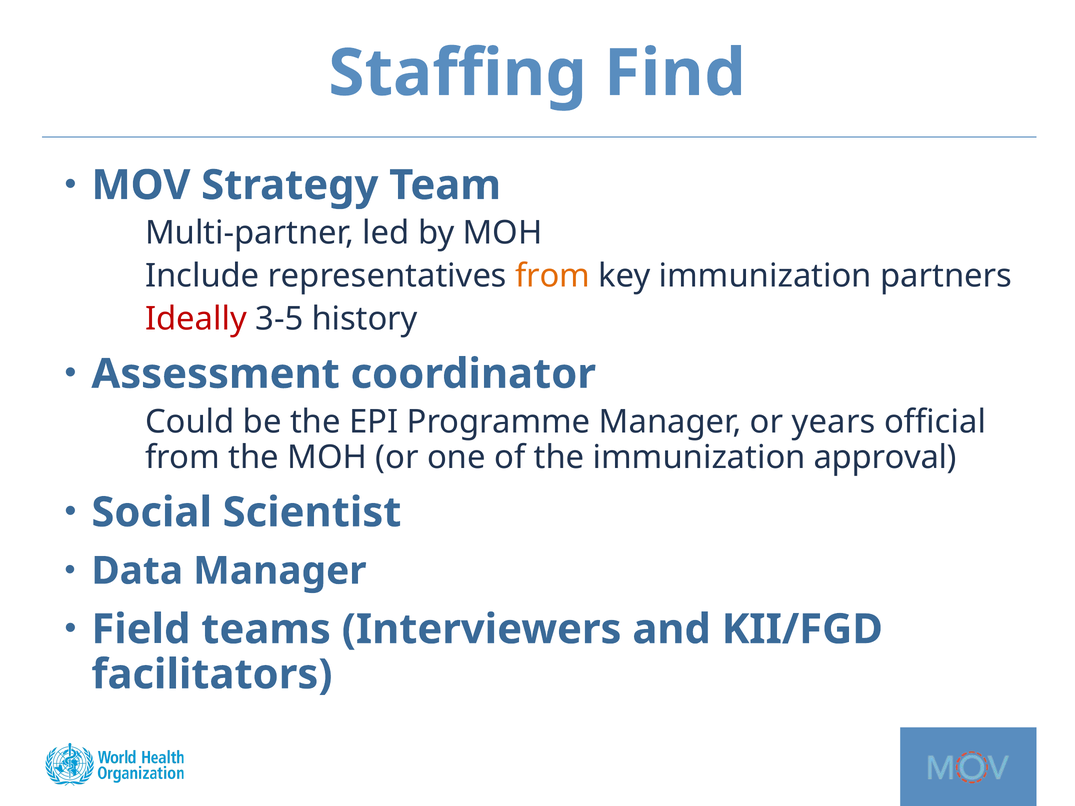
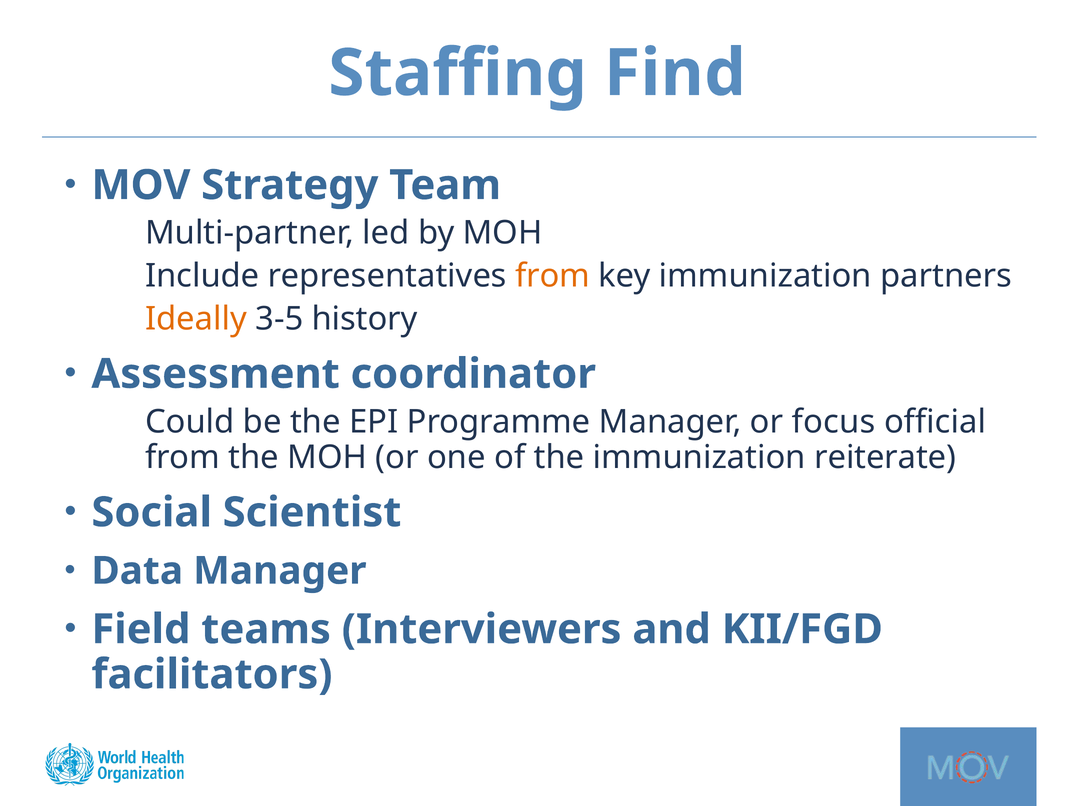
Ideally colour: red -> orange (196, 319)
years: years -> focus (834, 422)
approval: approval -> reiterate (885, 457)
